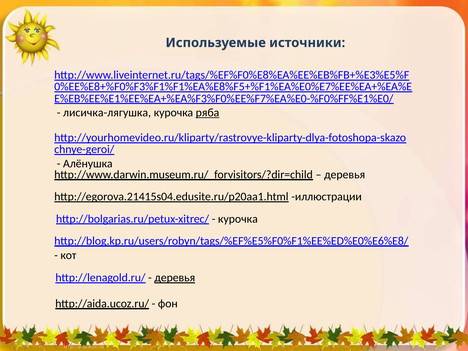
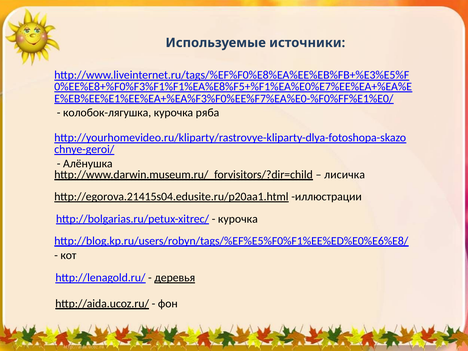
лисичка-лягушка: лисичка-лягушка -> колобок-лягушка (107, 113)
ряба underline: present -> none (207, 113)
деревья: деревья -> лисичка (345, 175)
